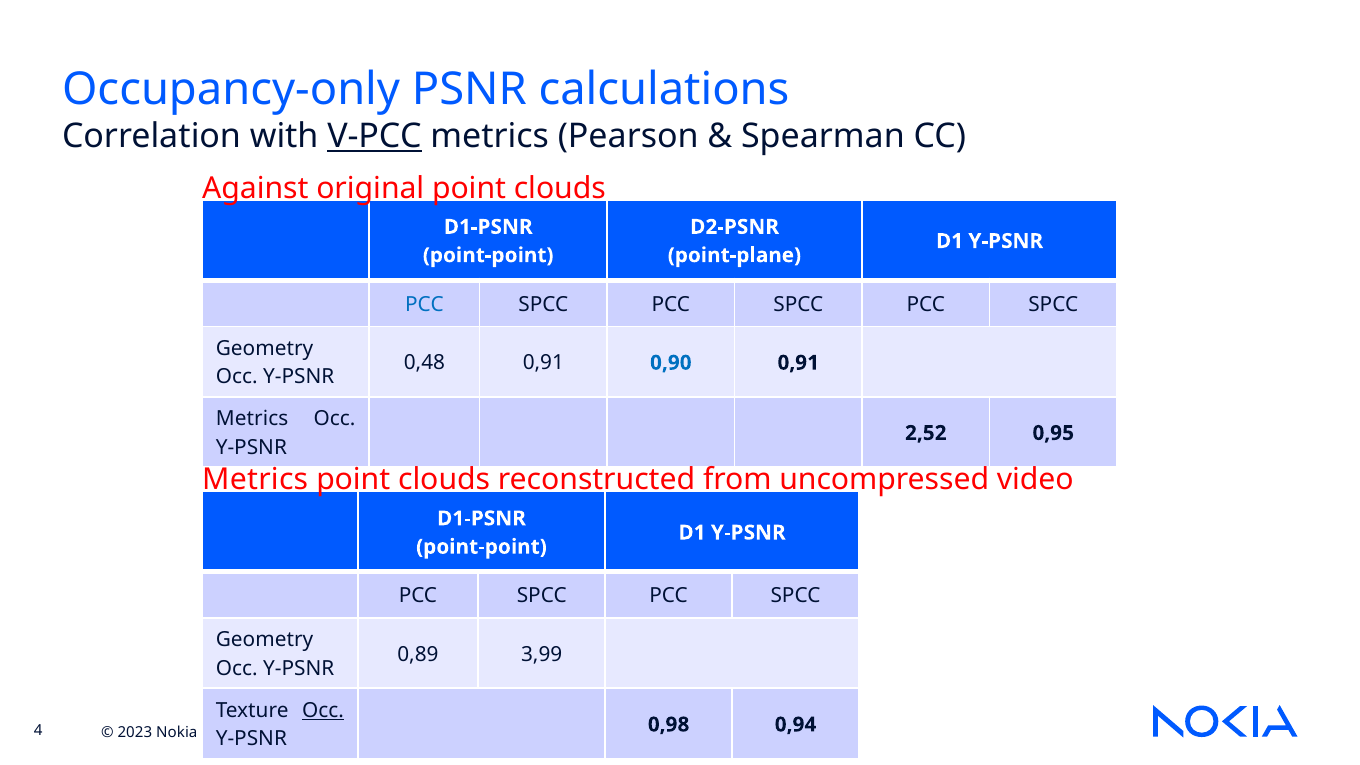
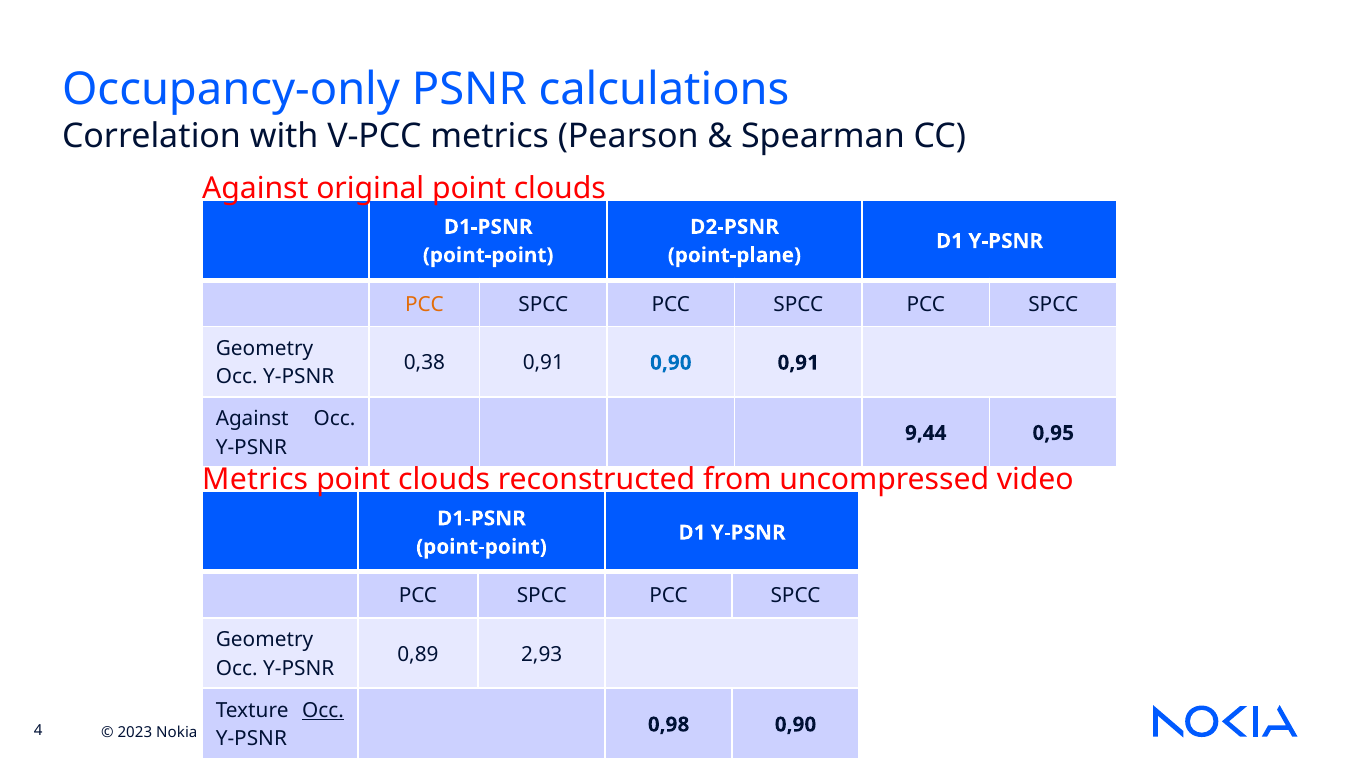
V-PCC underline: present -> none (374, 137)
PCC colour: blue -> orange (424, 304)
0,48: 0,48 -> 0,38 (424, 363)
Metrics: Metrics -> Against (252, 419)
2,52: 2,52 -> 9,44 (926, 433)
3,99: 3,99 -> 2,93 (542, 654)
0,98 0,94: 0,94 -> 0,90 (796, 725)
